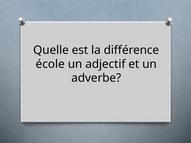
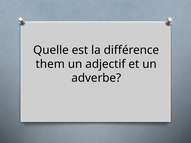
école: école -> them (50, 64)
